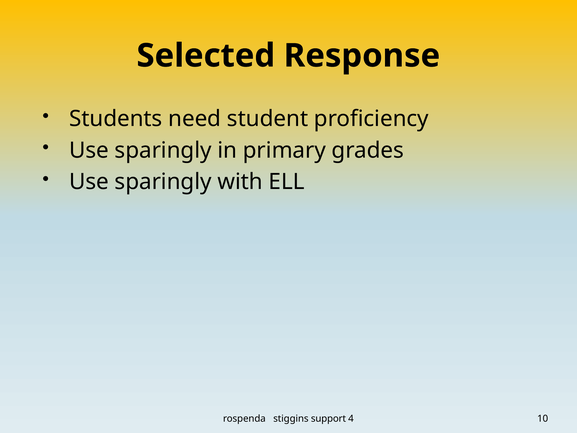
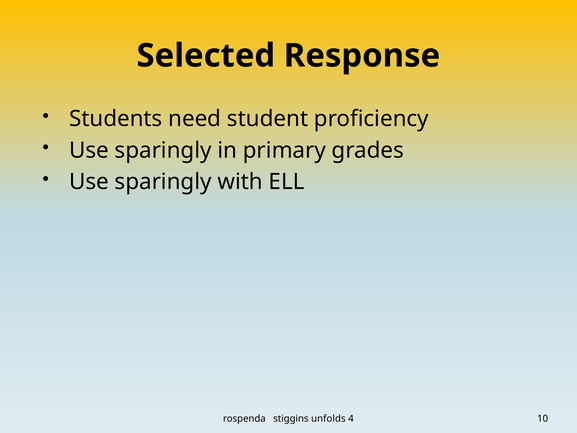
support: support -> unfolds (328, 418)
